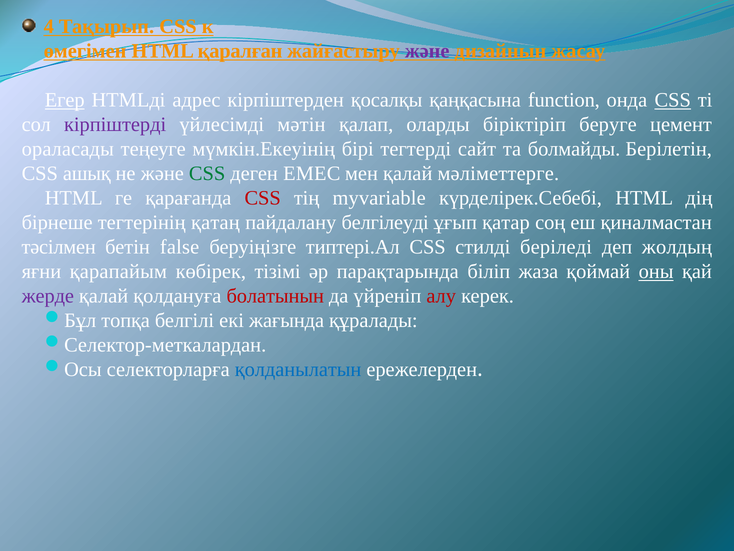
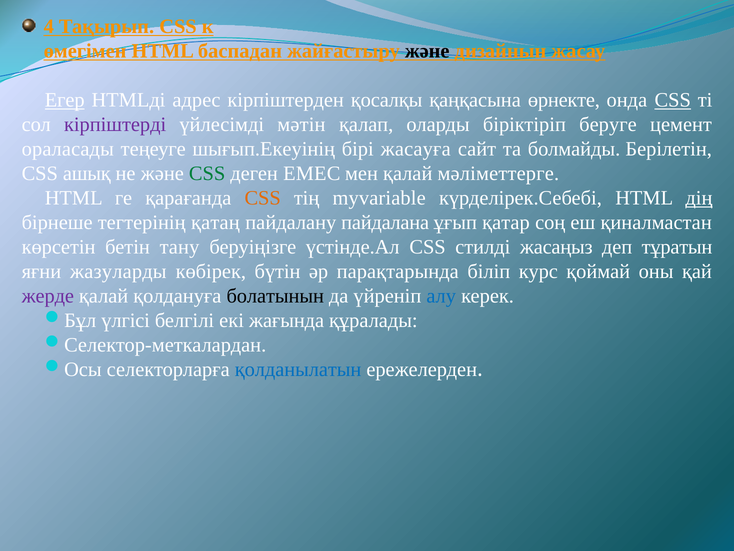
қаралған: қаралған -> баспадан (240, 51)
және colour: purple -> black (427, 51)
function: function -> өрнекте (564, 100)
мүмкін.Екеуінің: мүмкін.Екеуінің -> шығып.Екеуінің (264, 149)
тегтерді: тегтерді -> жасауға (416, 149)
CSS colour: red -> orange (263, 198)
дің underline: none -> present (699, 198)
белгілеуді: белгілеуді -> пайдалана (385, 222)
тәсілмен: тәсілмен -> көрсетін (59, 247)
false: false -> тану (180, 247)
типтері.Ал: типтері.Ал -> үстінде.Ал (353, 247)
беріледі: беріледі -> жасаңыз (556, 247)
жолдың: жолдың -> тұратын (677, 247)
қарапайым: қарапайым -> жазуларды (118, 271)
тізімі: тізімі -> бүтін (278, 271)
жаза: жаза -> курс (538, 271)
оны underline: present -> none (656, 271)
болатынын colour: red -> black (275, 296)
алу colour: red -> blue (441, 296)
топқа: топқа -> үлгісі (126, 320)
